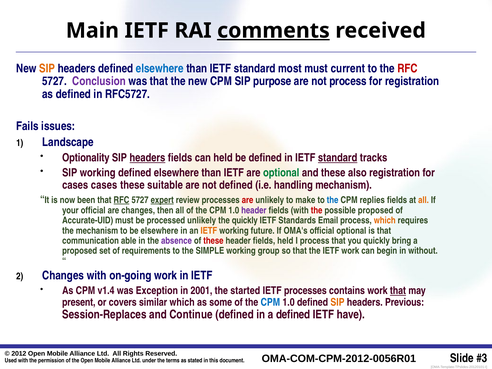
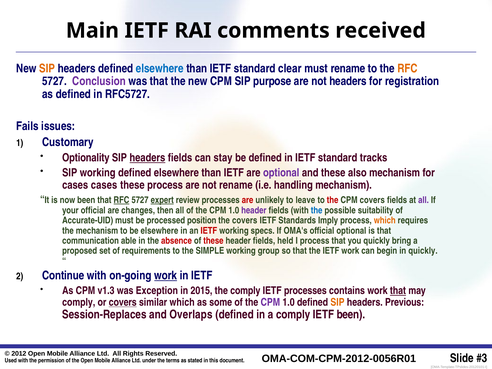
comments underline: present -> none (273, 31)
most: most -> clear (290, 68)
must current: current -> rename (348, 68)
RFC colour: red -> orange (407, 68)
not process: process -> headers (348, 81)
Landscape: Landscape -> Customary (68, 142)
can held: held -> stay (223, 158)
standard underline: present -> none (338, 158)
optional colour: green -> purple (281, 173)
also registration: registration -> mechanism (395, 173)
these suitable: suitable -> process (165, 185)
not defined: defined -> rename (236, 185)
make: make -> leave (305, 200)
the colour: blue -> red (333, 200)
CPM replies: replies -> covers (372, 200)
all colour: orange -> purple (424, 200)
the colour: red -> blue (317, 210)
possible proposed: proposed -> suitability (376, 210)
processed unlikely: unlikely -> position (202, 221)
the quickly: quickly -> covers (245, 221)
Email: Email -> Imply (328, 221)
IETF colour: orange -> red (209, 231)
future: future -> specs (263, 231)
absence colour: purple -> red (176, 241)
in without: without -> quickly (423, 251)
Changes: Changes -> Continue (63, 276)
work underline: none -> present (166, 276)
v1.4: v1.4 -> v1.3 (106, 291)
2001: 2001 -> 2015 (201, 291)
the started: started -> comply (245, 291)
present: present -> comply (79, 302)
covers underline: none -> present (123, 302)
CPM colour: blue -> purple (270, 302)
Continue: Continue -> Overlaps (191, 315)
a defined: defined -> comply (293, 315)
IETF have: have -> been (351, 315)
